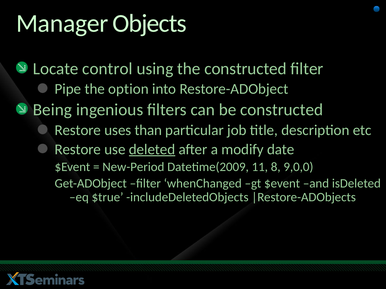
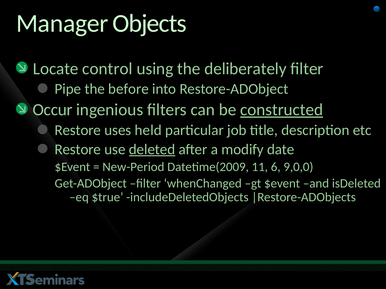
the constructed: constructed -> deliberately (245, 69)
option: option -> before (129, 89)
Being: Being -> Occur (53, 110)
constructed underline: none -> present (282, 110)
than: than -> held (148, 130)
8: 8 -> 6 (276, 167)
